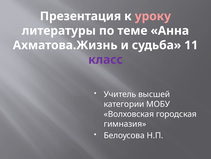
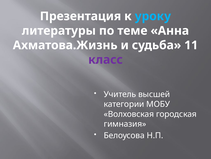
уроку colour: pink -> light blue (153, 16)
